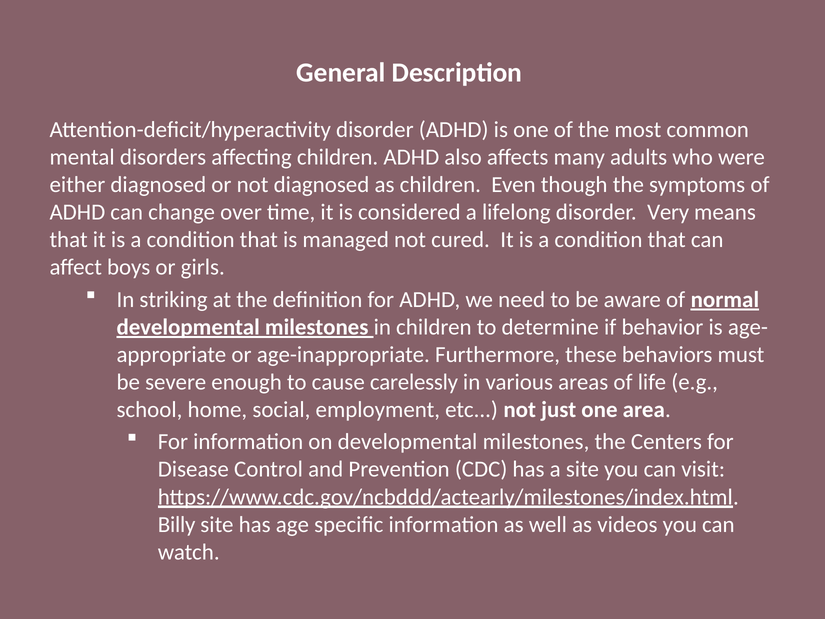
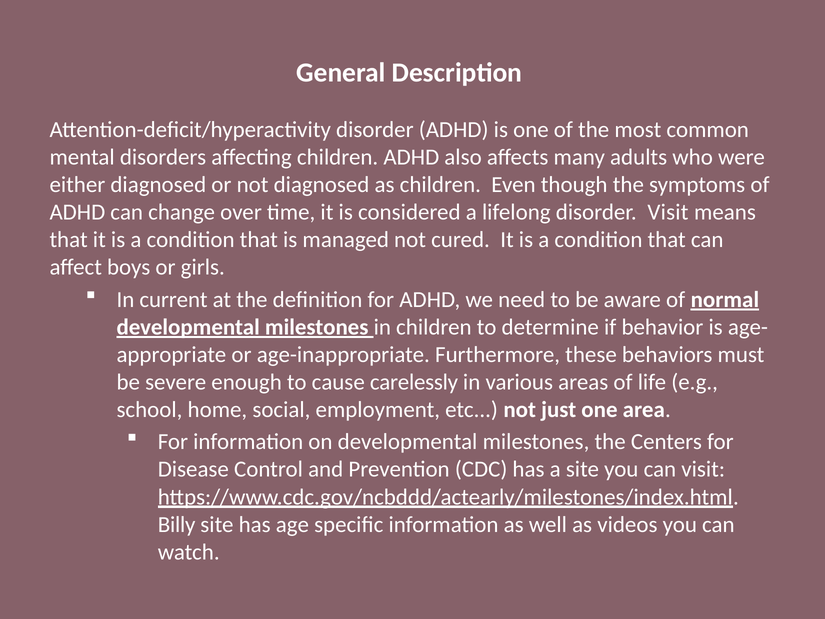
disorder Very: Very -> Visit (668, 212)
striking: striking -> current (174, 299)
